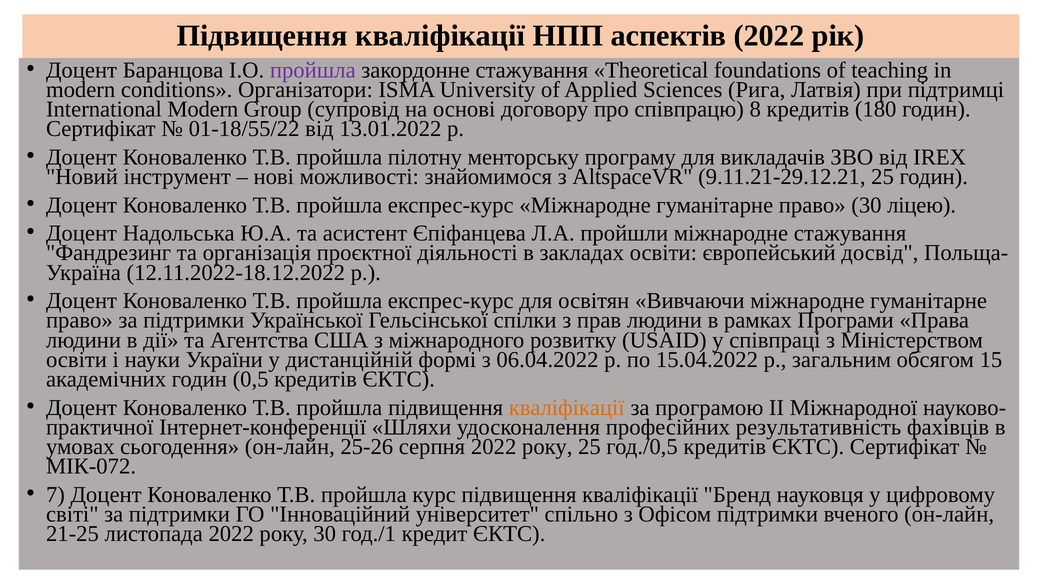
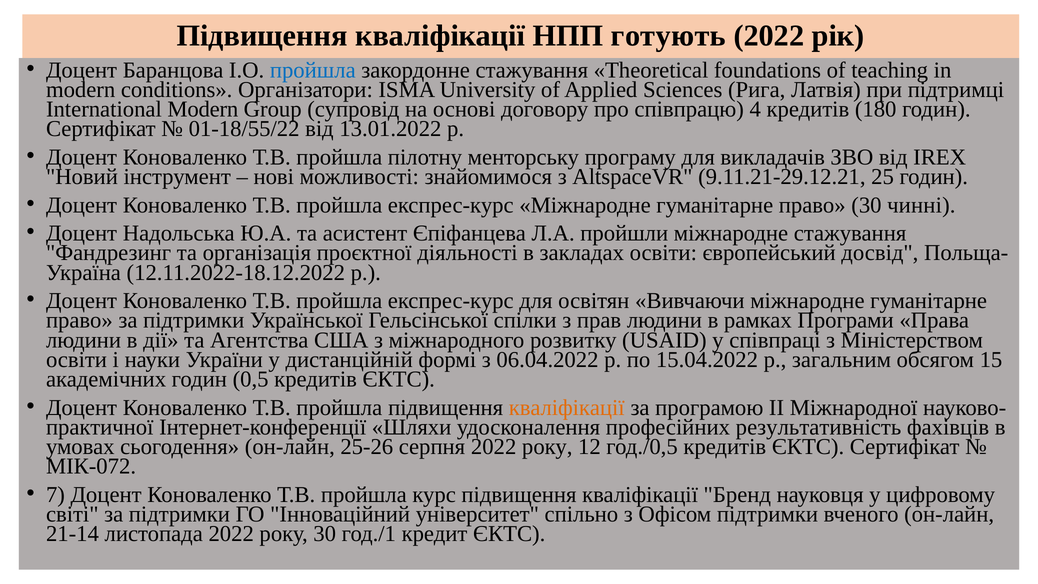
аспектів: аспектів -> готують (668, 36)
пройшла colour: purple -> blue (313, 70)
8: 8 -> 4 (755, 109)
ліцею: ліцею -> чинні (921, 205)
року 25: 25 -> 12 (589, 447)
21-25: 21-25 -> 21-14 (72, 534)
